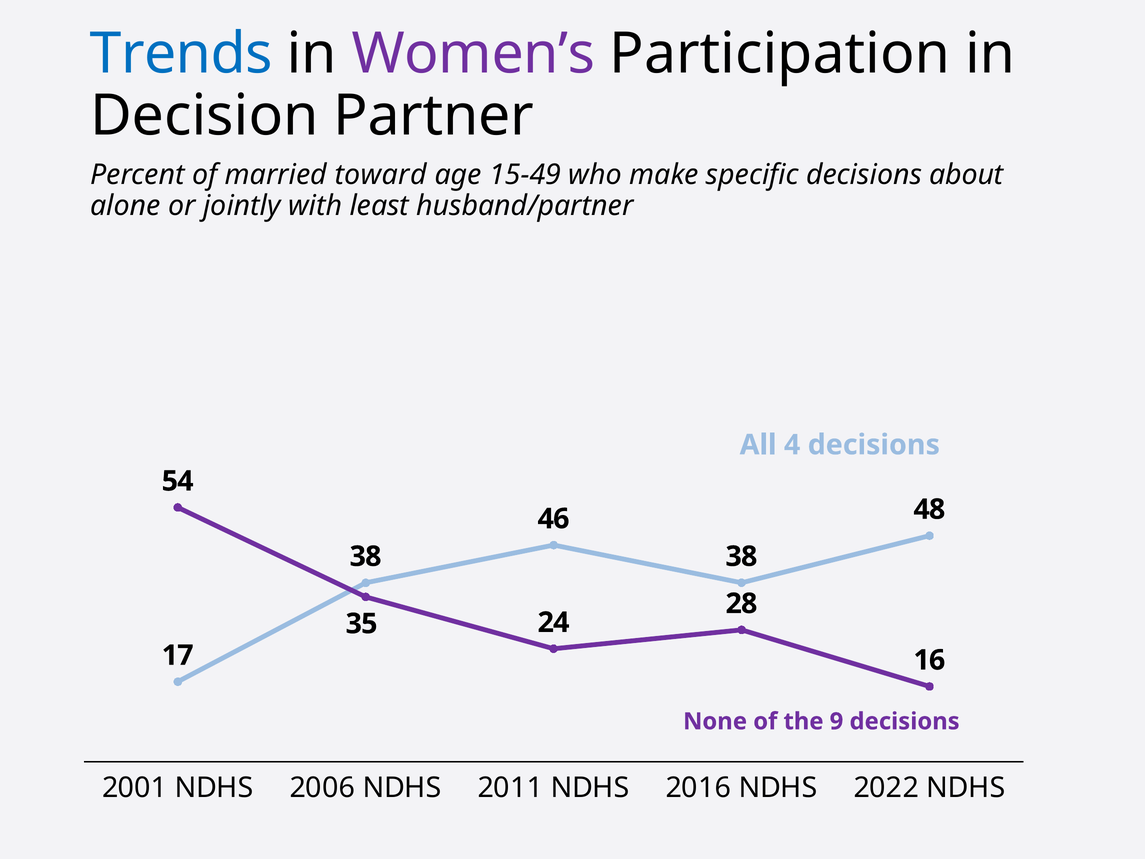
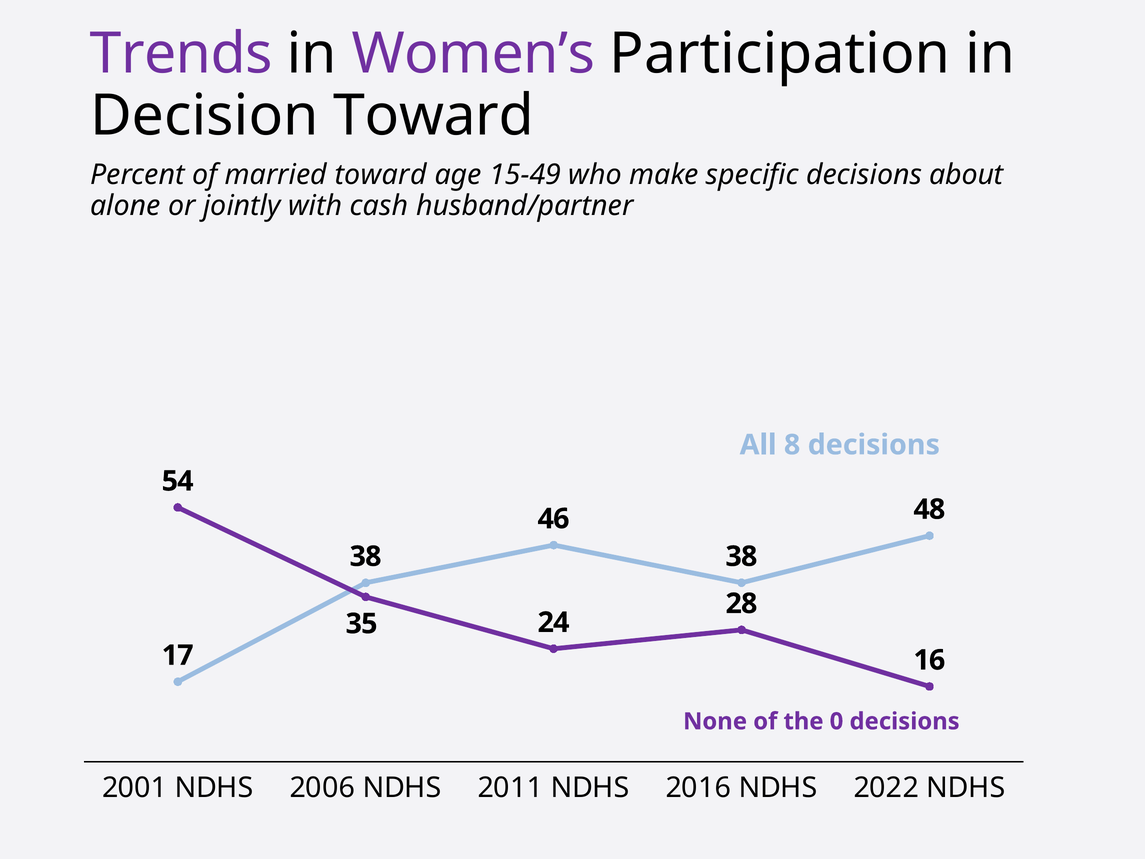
Trends colour: blue -> purple (181, 54)
Decision Partner: Partner -> Toward (434, 116)
least: least -> cash (379, 206)
4: 4 -> 8 (792, 445)
9: 9 -> 0 (836, 721)
